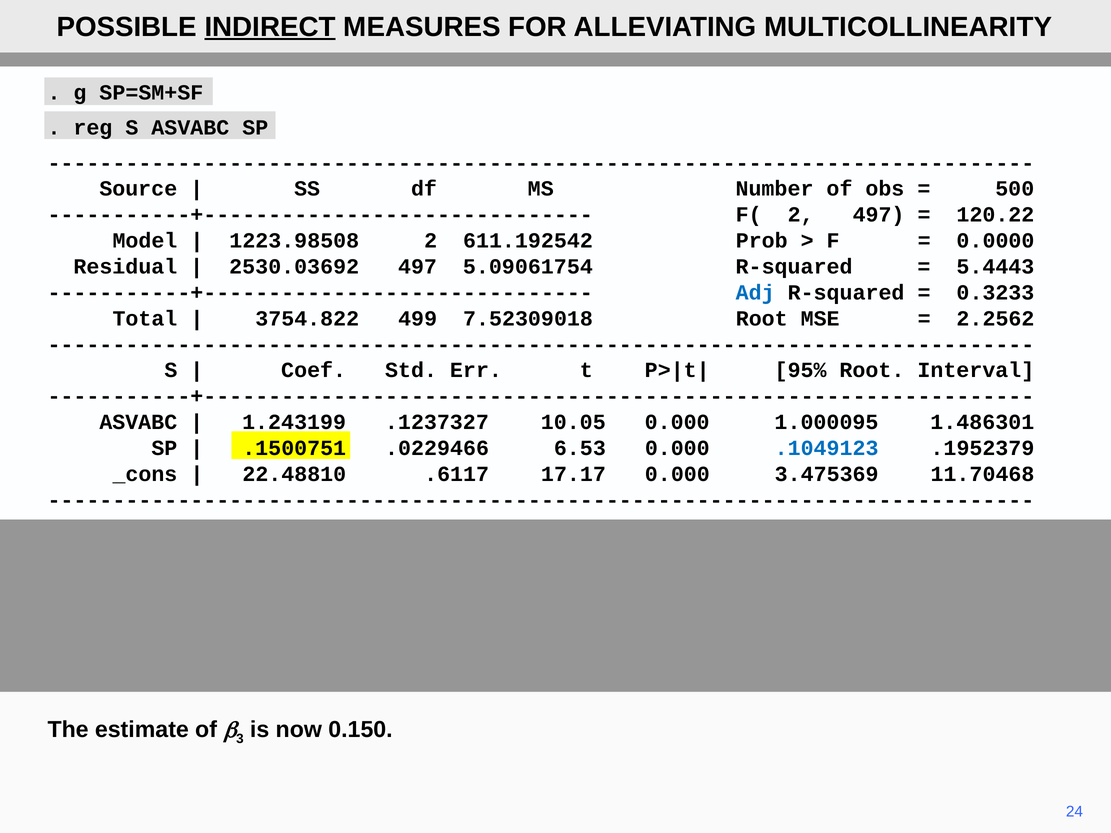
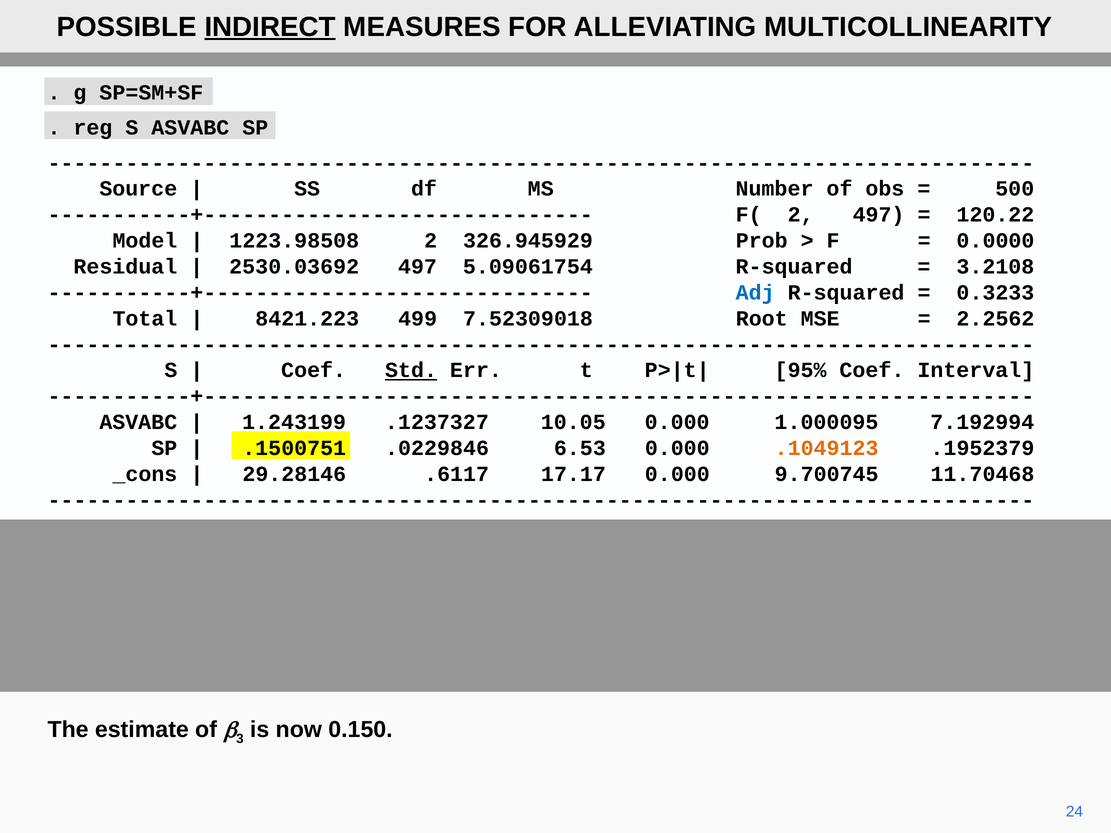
611.192542: 611.192542 -> 326.945929 (528, 241)
5.4443: 5.4443 -> 3.2108 (995, 267)
3754.822: 3754.822 -> 8421.223 (307, 319)
Std underline: none -> present (411, 370)
95% Root: Root -> Coef (872, 370)
1.486301: 1.486301 -> 7.192994 (982, 422)
.0229466: .0229466 -> .0229846 (437, 448)
.1049123 colour: blue -> orange (827, 448)
22.48810: 22.48810 -> 29.28146 (294, 474)
3.475369: 3.475369 -> 9.700745 (827, 474)
